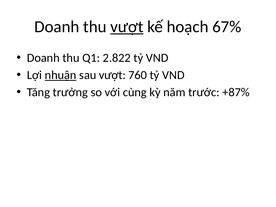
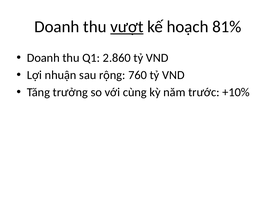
67%: 67% -> 81% (227, 27)
2.822: 2.822 -> 2.860 (117, 58)
nhuận underline: present -> none (61, 75)
sau vượt: vượt -> rộng (112, 75)
+87%: +87% -> +10% (236, 92)
